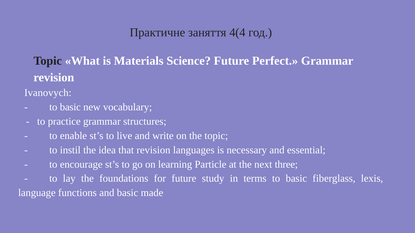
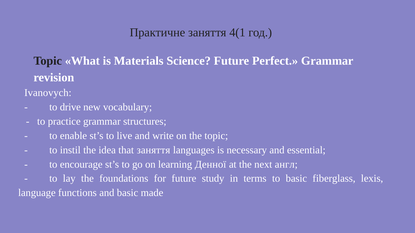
4(4: 4(4 -> 4(1 (237, 32)
basic: basic -> drive (70, 107)
that revision: revision -> заняття (153, 150)
Particle: Particle -> Денної (211, 165)
three: three -> англ (286, 165)
